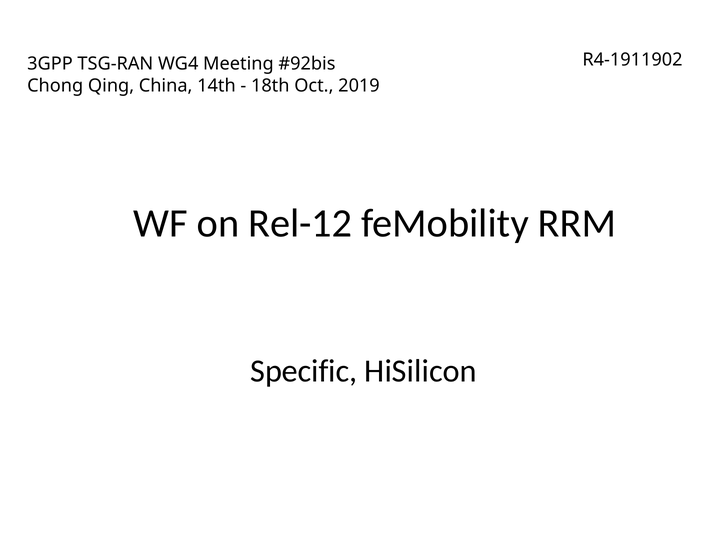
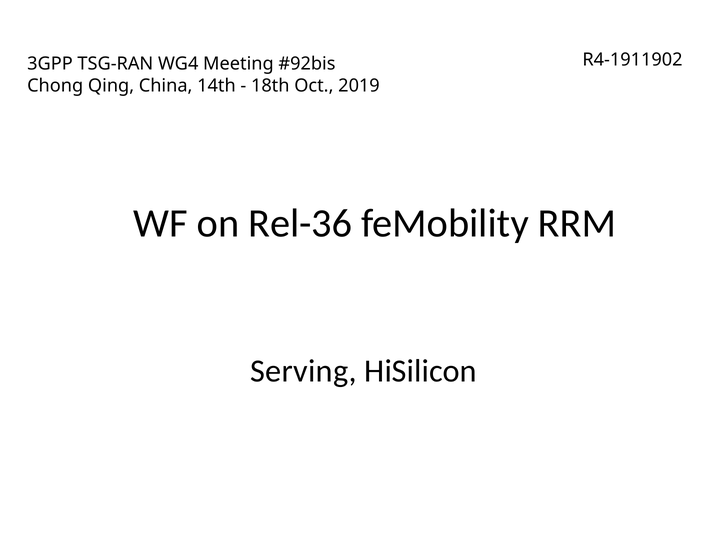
Rel-12: Rel-12 -> Rel-36 (300, 223)
Specific: Specific -> Serving (304, 370)
